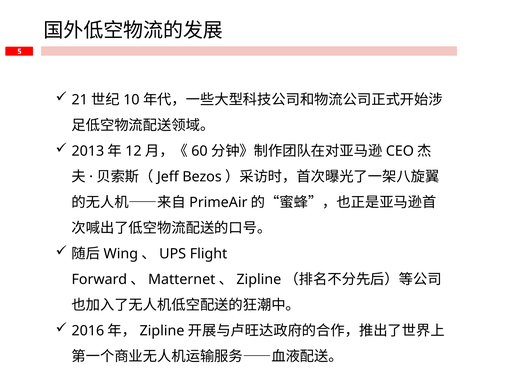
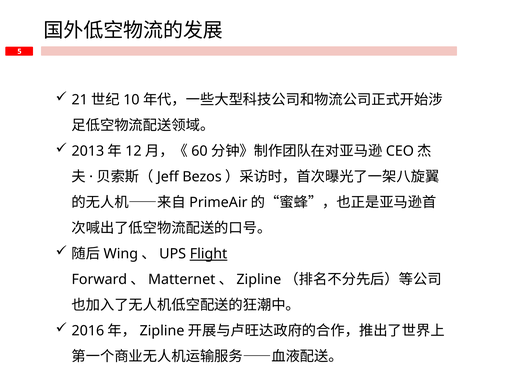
Flight underline: none -> present (209, 254)
